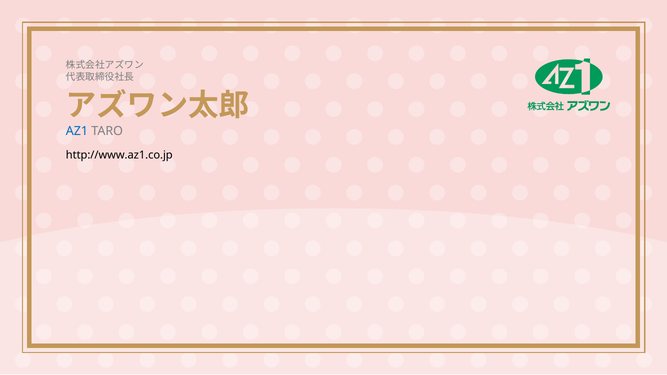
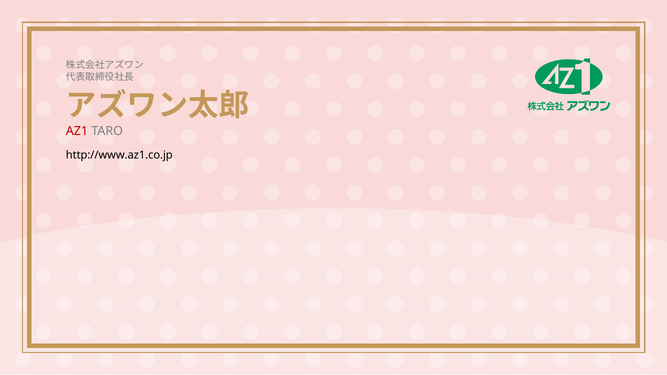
AZ1 colour: blue -> red (77, 131)
